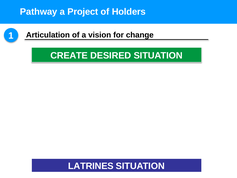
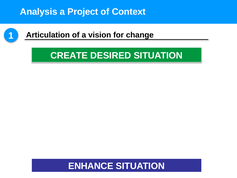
Pathway: Pathway -> Analysis (39, 12)
Holders: Holders -> Context (129, 12)
LATRINES: LATRINES -> ENHANCE (91, 166)
